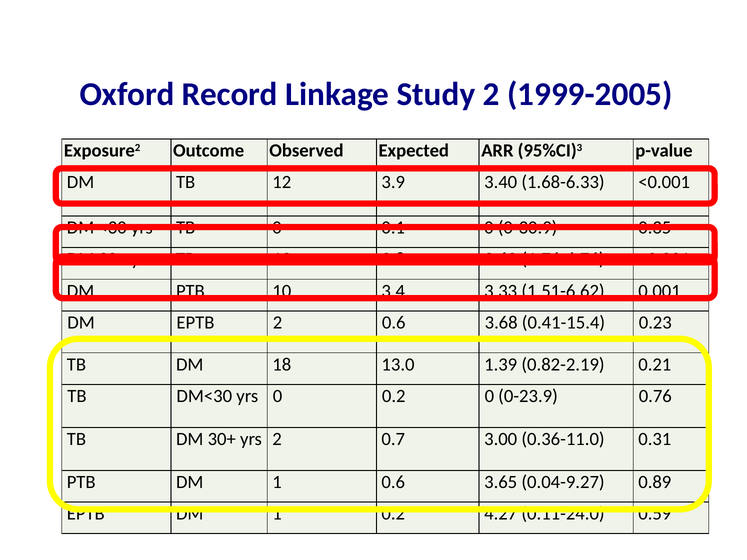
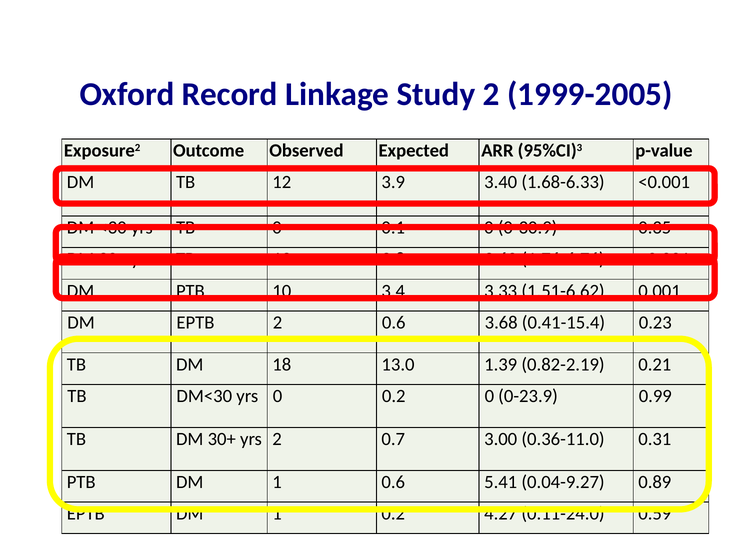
0.76: 0.76 -> 0.99 (655, 396)
3.65: 3.65 -> 5.41 (501, 482)
